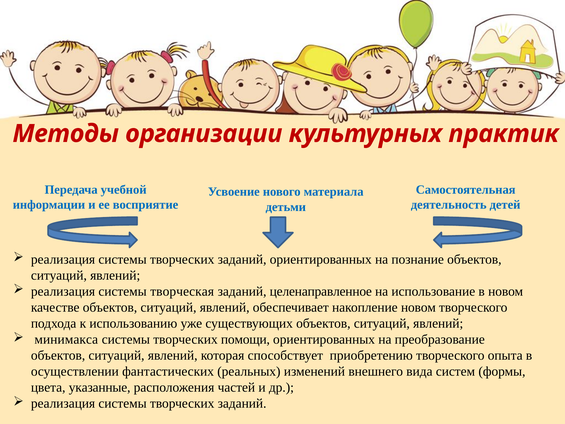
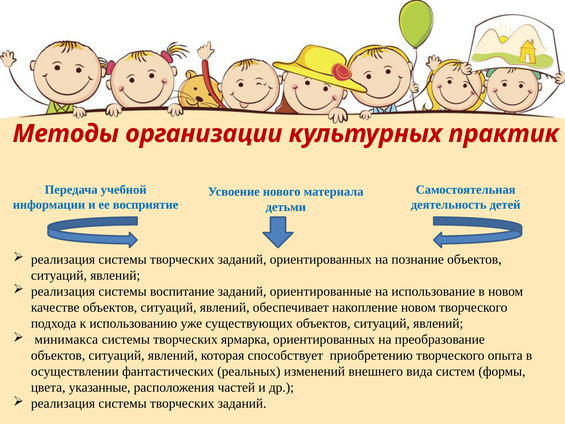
творческая: творческая -> воспитание (182, 291)
целенаправленное: целенаправленное -> ориентированные (321, 291)
помощи: помощи -> ярмарка (245, 339)
